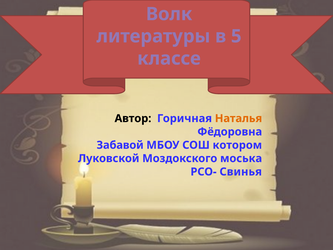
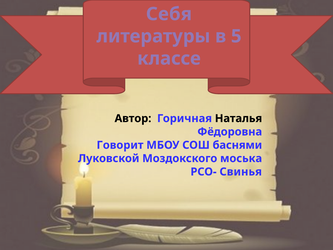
Волк: Волк -> Себя (169, 14)
Наталья colour: orange -> black (239, 118)
Забавой: Забавой -> Говорит (120, 145)
котором: котором -> баснями (237, 145)
